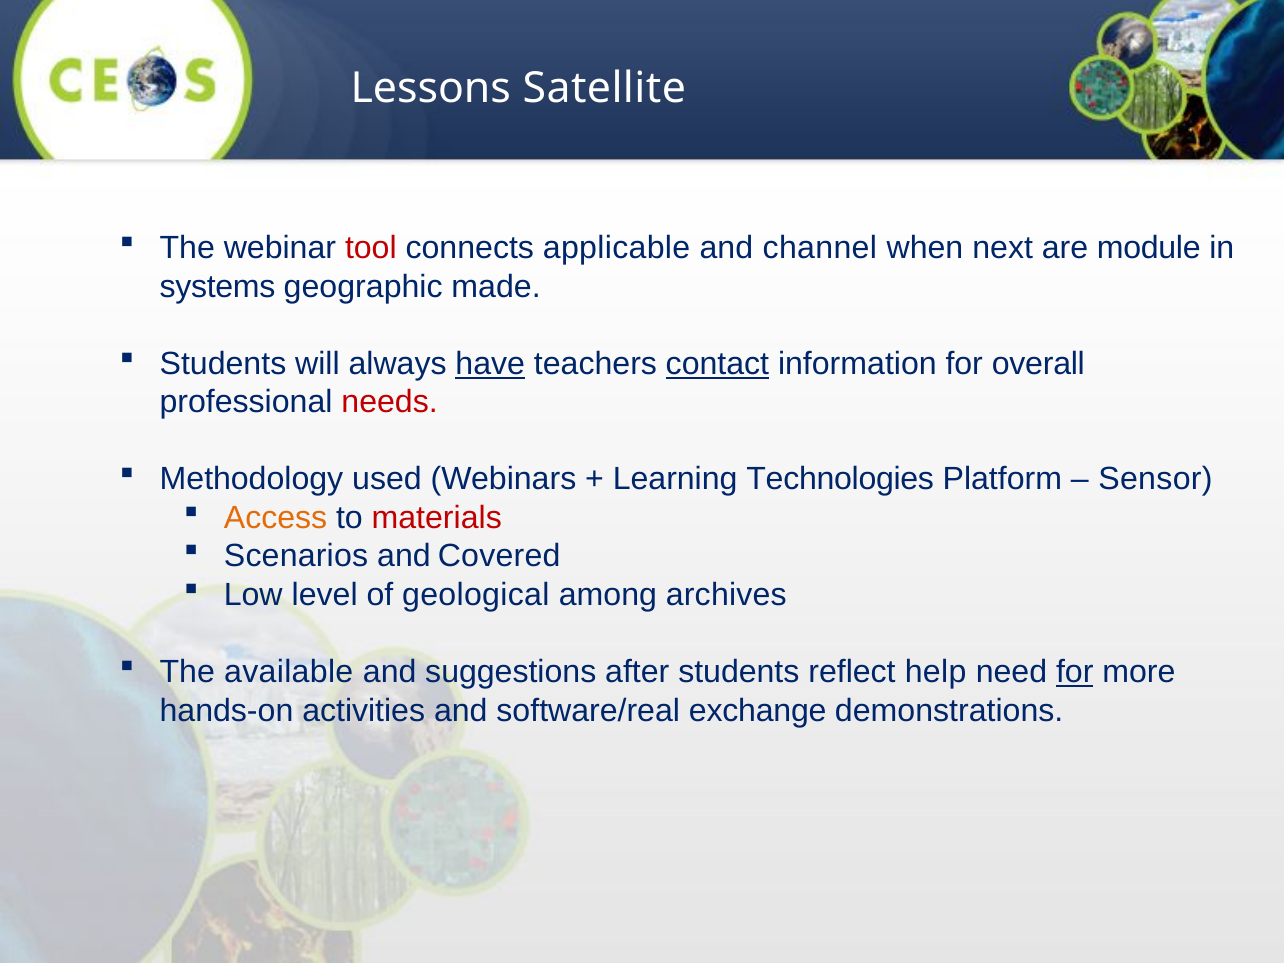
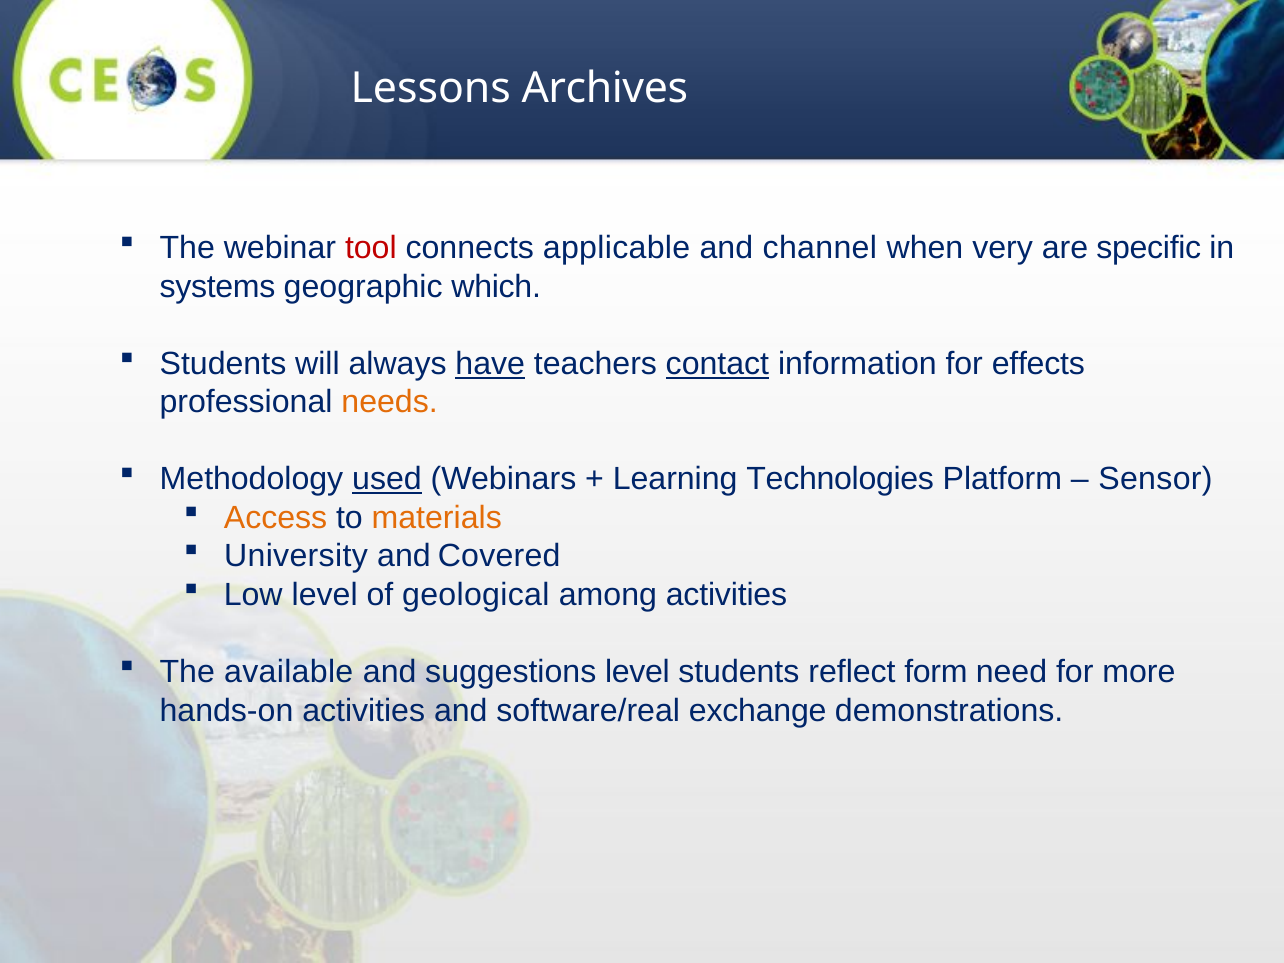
Satellite: Satellite -> Archives (605, 89)
next: next -> very (1003, 248)
module: module -> specific (1149, 248)
made: made -> which (496, 287)
overall: overall -> effects (1038, 364)
needs colour: red -> orange (390, 402)
used underline: none -> present (387, 479)
materials colour: red -> orange (437, 518)
Scenarios: Scenarios -> University (296, 556)
among archives: archives -> activities (726, 595)
suggestions after: after -> level (637, 672)
help: help -> form (936, 672)
for underline: present -> none (1075, 672)
